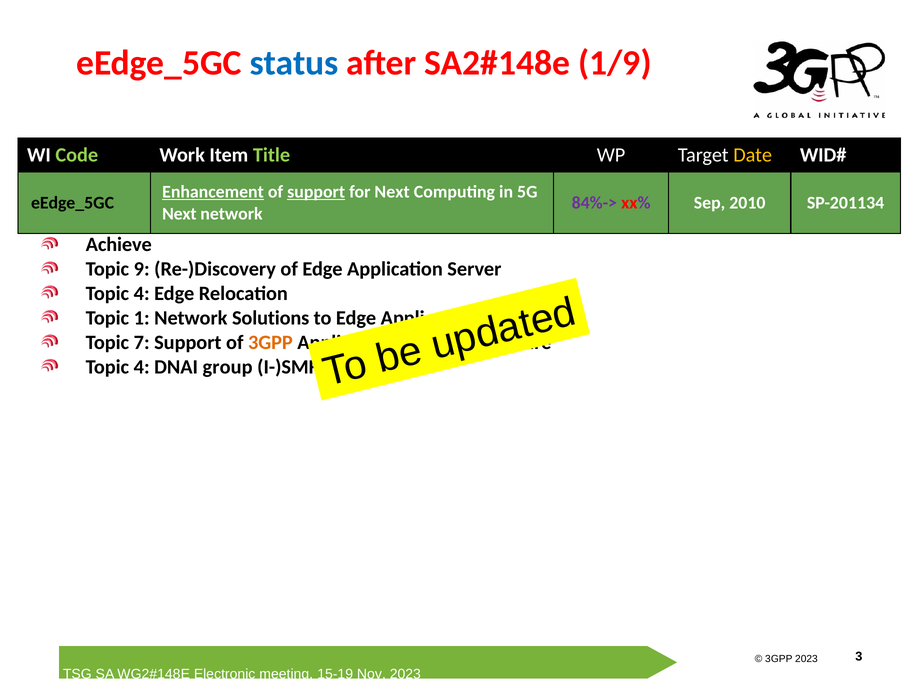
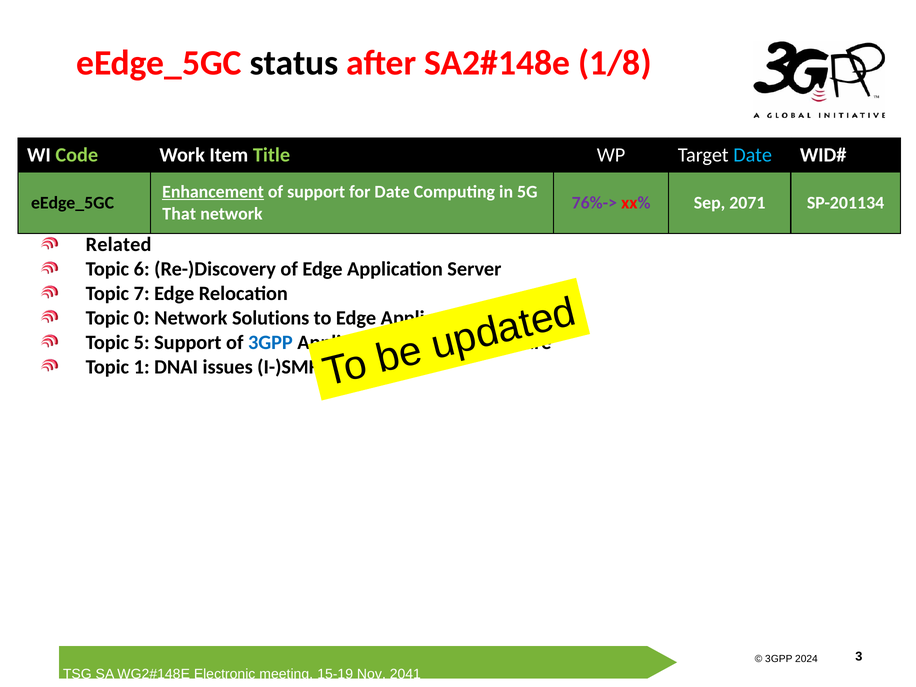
status colour: blue -> black (294, 63)
1/9: 1/9 -> 1/8 (615, 63)
Date colour: yellow -> light blue (753, 155)
support underline: present -> none (316, 192)
for Next: Next -> Date (392, 192)
84%->: 84%-> -> 76%-> (594, 203)
2010: 2010 -> 2071 (747, 203)
Next: Next -> That (179, 214)
Achieve: Achieve -> Related (119, 245)
9: 9 -> 6 (142, 269)
4: 4 -> 7 (142, 294)
1: 1 -> 0 (142, 318)
7: 7 -> 5 (142, 342)
3GPP colour: orange -> blue (270, 342)
4: 4 -> 1 (142, 367)
group: group -> issues (228, 367)
3GPP 2023: 2023 -> 2024 (806, 659)
2023: 2023 -> 2041 (405, 674)
